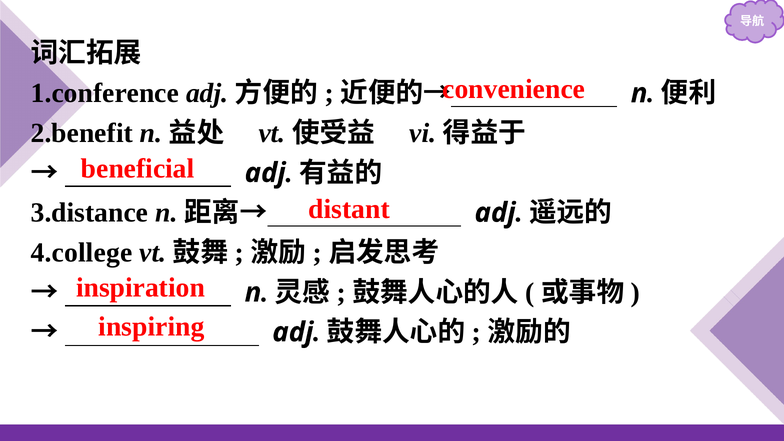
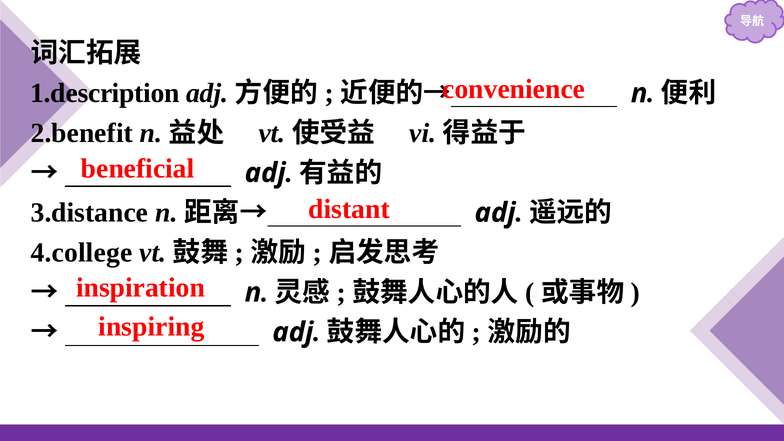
1.conference: 1.conference -> 1.description (105, 93)
